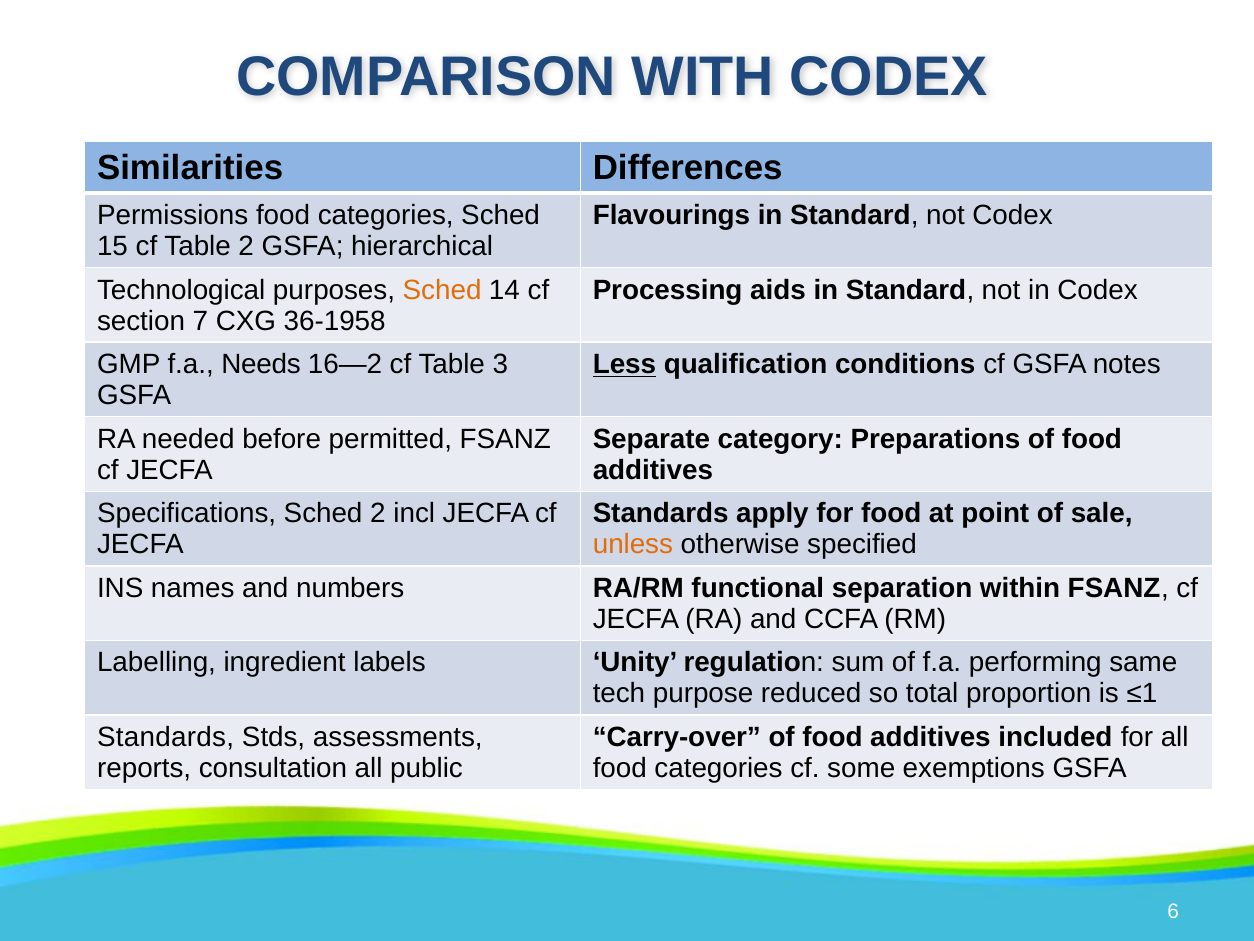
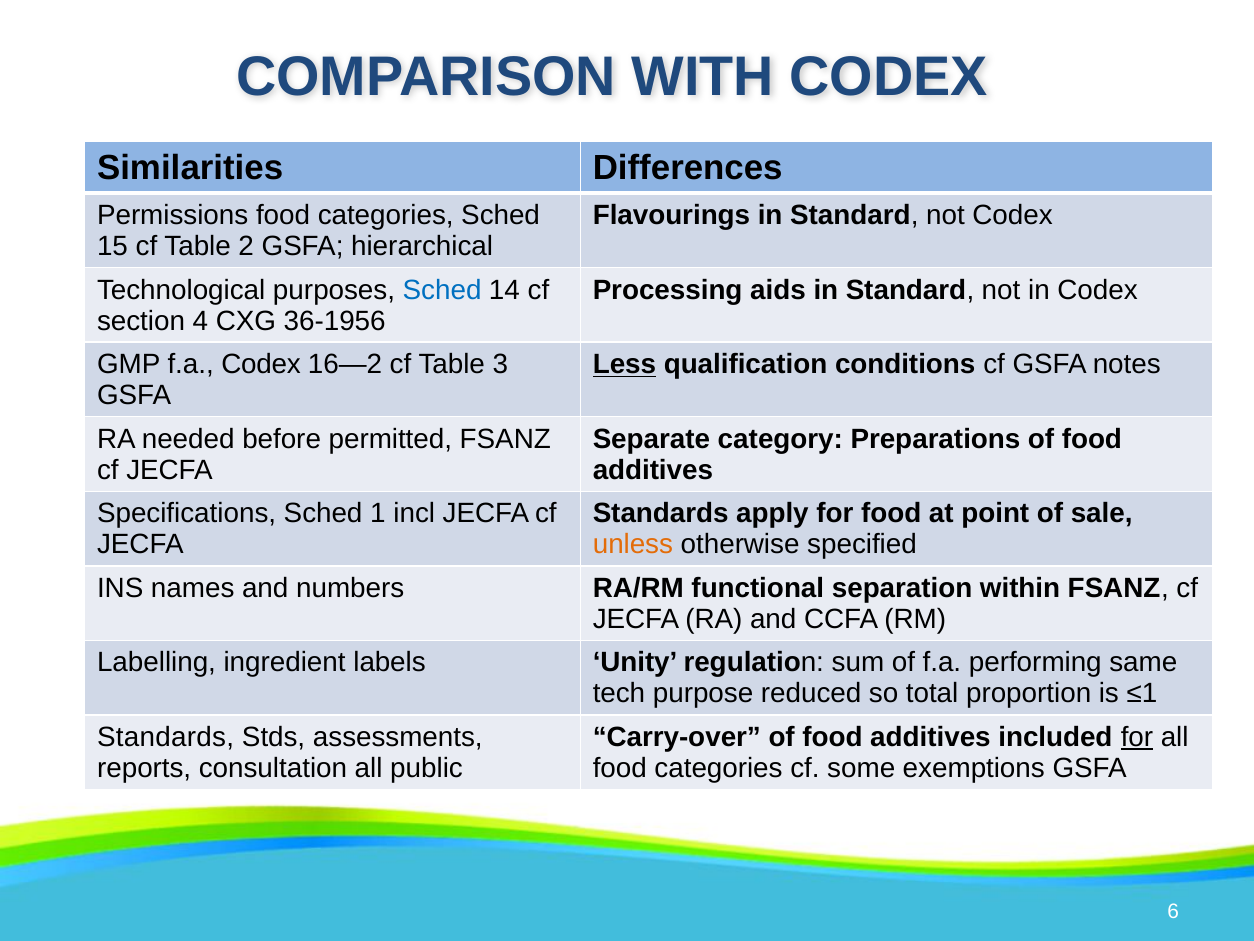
Sched colour: orange -> blue (442, 290)
7: 7 -> 4 (200, 321)
36-1958: 36-1958 -> 36-1956 (335, 321)
f.a Needs: Needs -> Codex (261, 364)
Sched 2: 2 -> 1 (378, 513)
for underline: none -> present (1137, 737)
